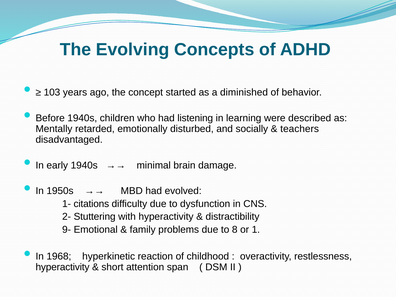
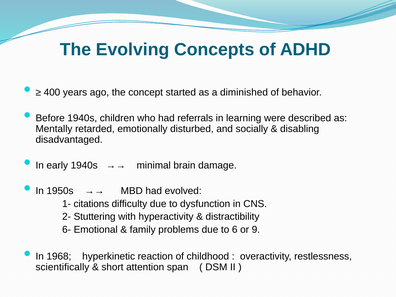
103: 103 -> 400 (52, 92)
listening: listening -> referrals (195, 118)
teachers: teachers -> disabling (300, 129)
9-: 9- -> 6- (67, 230)
8: 8 -> 6 (235, 230)
1: 1 -> 9 (256, 230)
hyperactivity: hyperactivity -> scientifically (62, 267)
